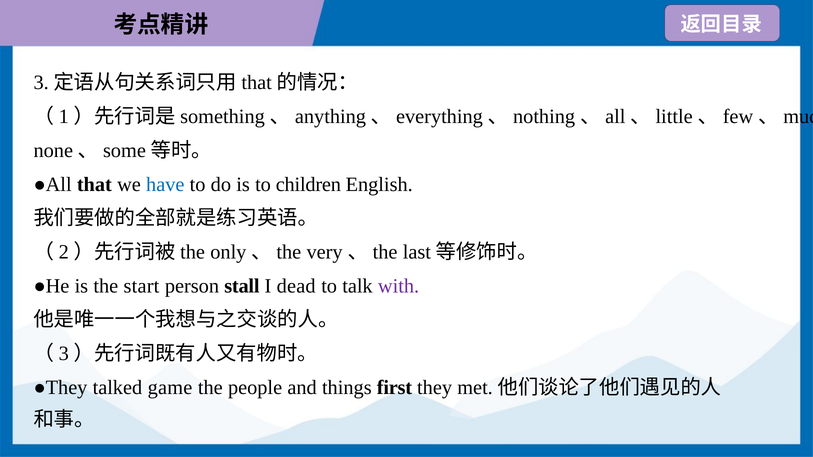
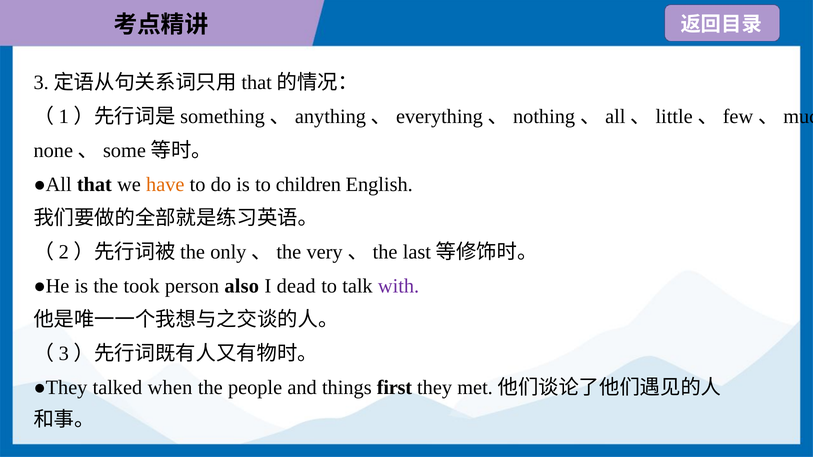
have colour: blue -> orange (165, 184)
start: start -> took (142, 286)
stall: stall -> also (242, 286)
game: game -> when (170, 388)
